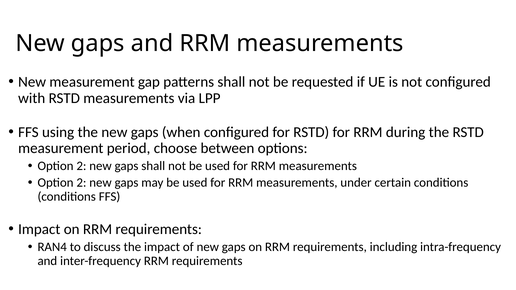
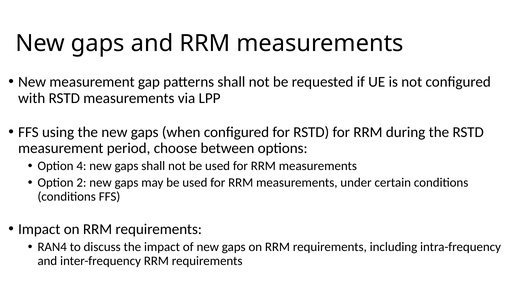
2: 2 -> 4 (81, 166)
